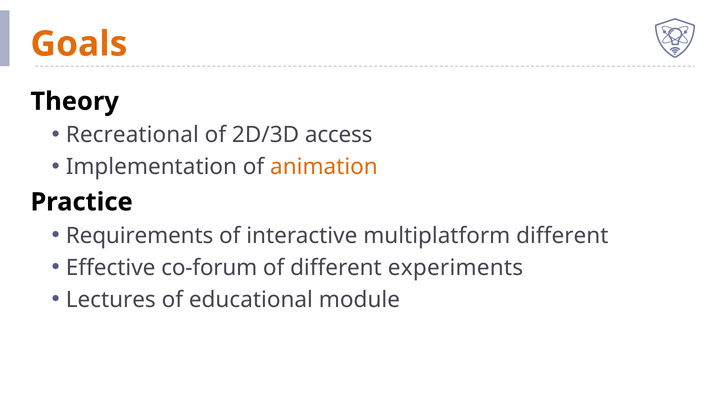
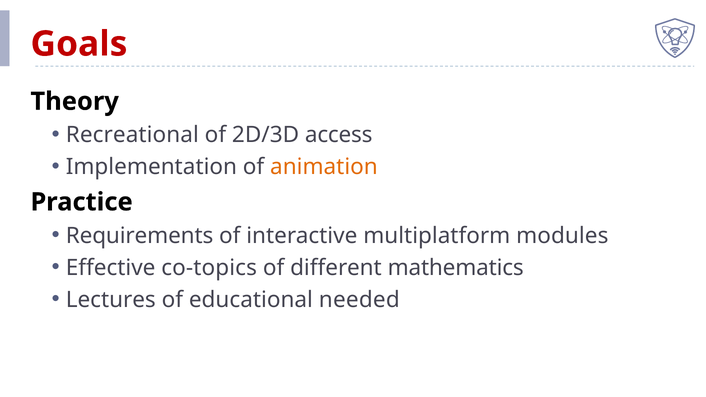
Goals colour: orange -> red (79, 44)
multiplatform different: different -> modules (562, 236)
co-forum: co-forum -> co-topics (209, 268)
experiments: experiments -> mathematics (456, 268)
module: module -> needed (359, 300)
